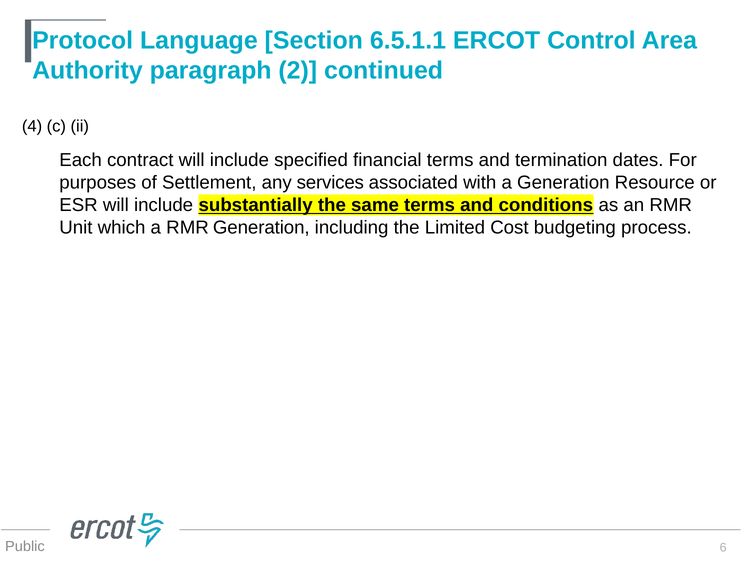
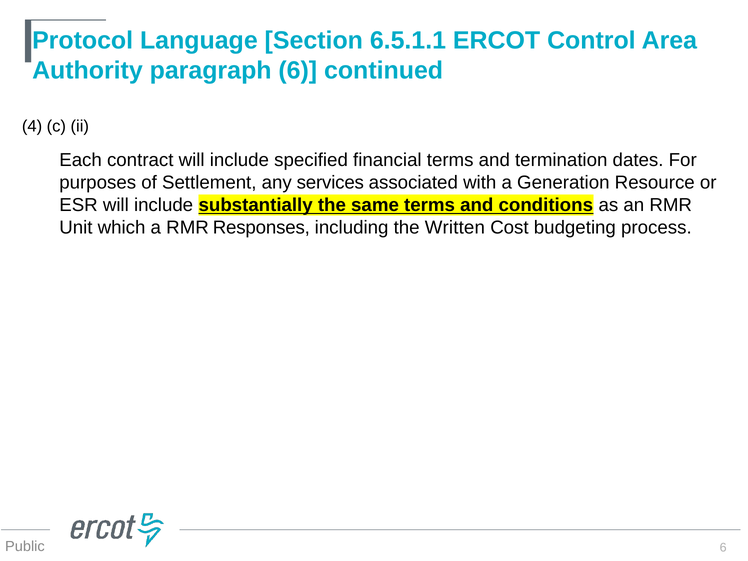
paragraph 2: 2 -> 6 (298, 70)
RMR Generation: Generation -> Responses (261, 228)
Limited: Limited -> Written (455, 228)
